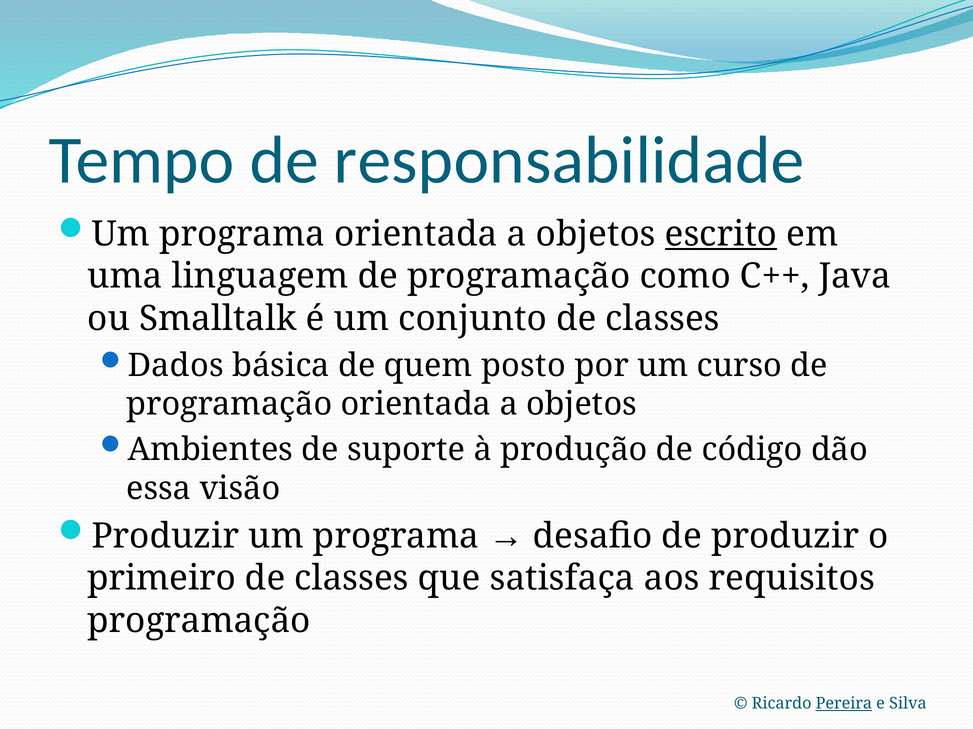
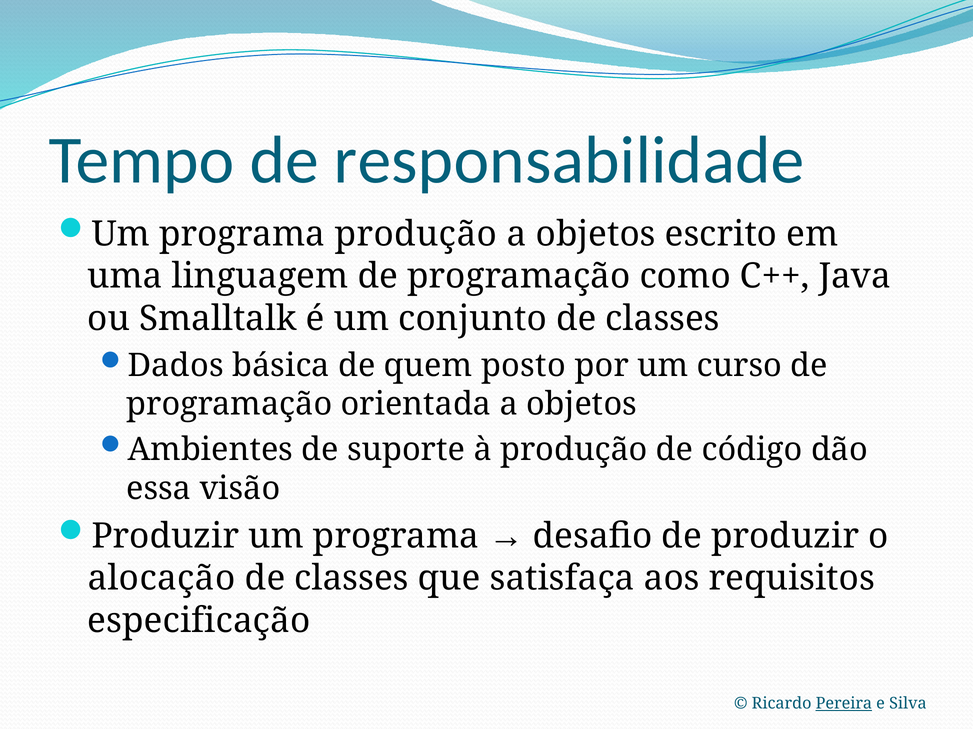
programa orientada: orientada -> produção (416, 234)
escrito underline: present -> none (721, 234)
primeiro: primeiro -> alocação (161, 579)
programação: programação -> especificação (199, 621)
